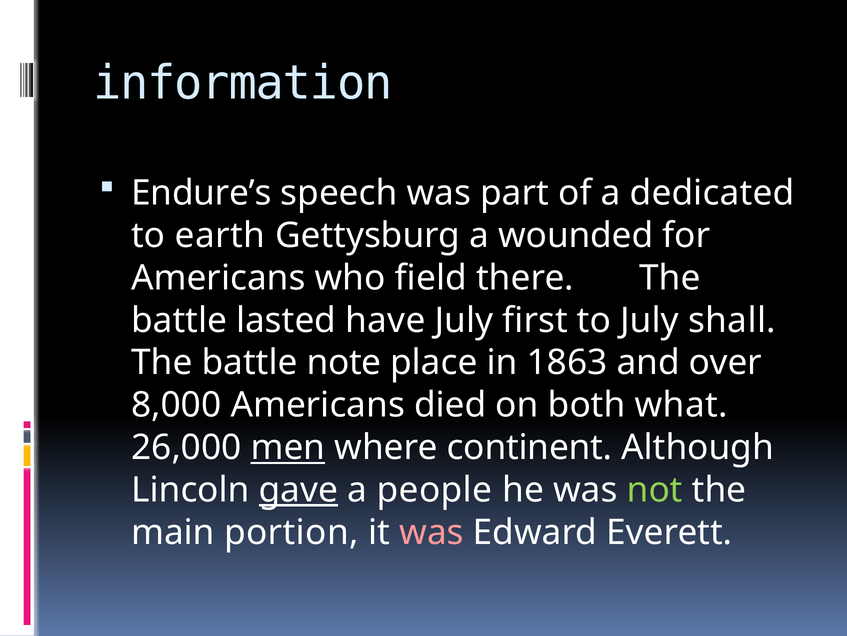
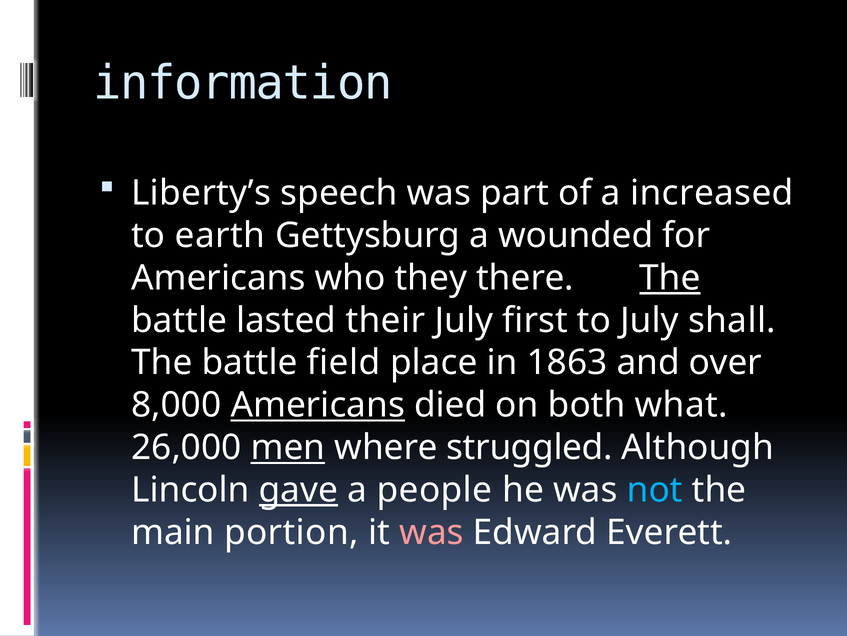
Endure’s: Endure’s -> Liberty’s (201, 193)
dedicated: dedicated -> increased (712, 193)
field: field -> they (431, 278)
The underline: none -> present (670, 278)
have: have -> their (385, 320)
note: note -> field (344, 362)
Americans underline: none -> present (318, 405)
continent: continent -> struggled (530, 447)
not colour: light green -> light blue (655, 489)
